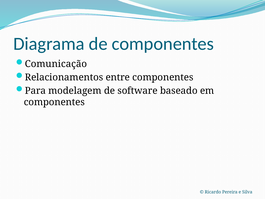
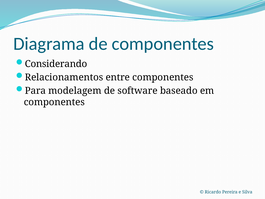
Comunicação: Comunicação -> Considerando (56, 64)
